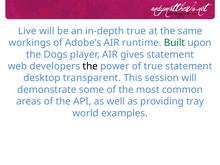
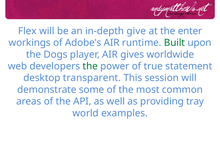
Live: Live -> Flex (27, 31)
in-depth true: true -> give (136, 31)
same: same -> enter (190, 31)
gives statement: statement -> worldwide (170, 54)
the colour: black -> green (90, 66)
